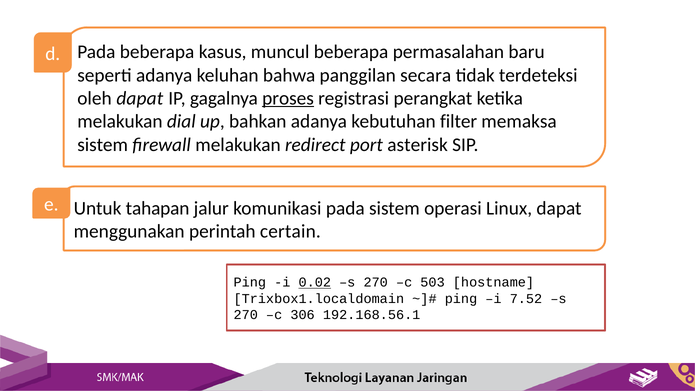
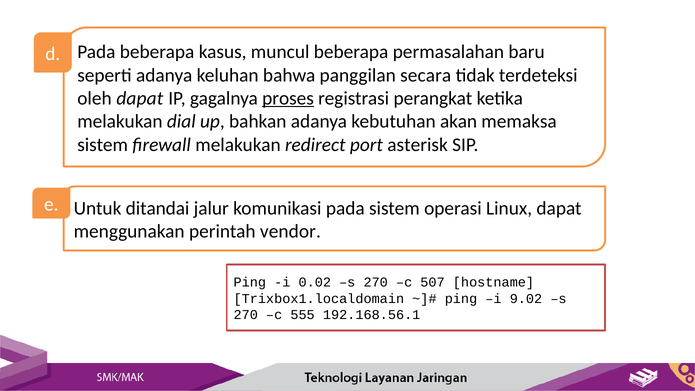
filter: filter -> akan (459, 121)
tahapan: tahapan -> ditandai (158, 208)
certain: certain -> vendor (290, 231)
0.02 underline: present -> none (315, 282)
503: 503 -> 507 (433, 282)
7.52: 7.52 -> 9.02 (526, 299)
306: 306 -> 555 (303, 315)
